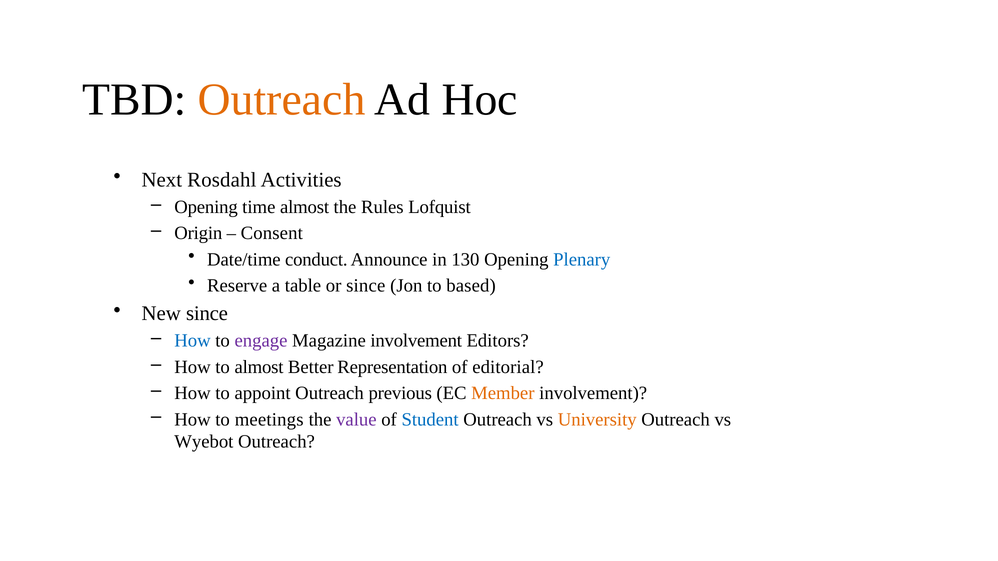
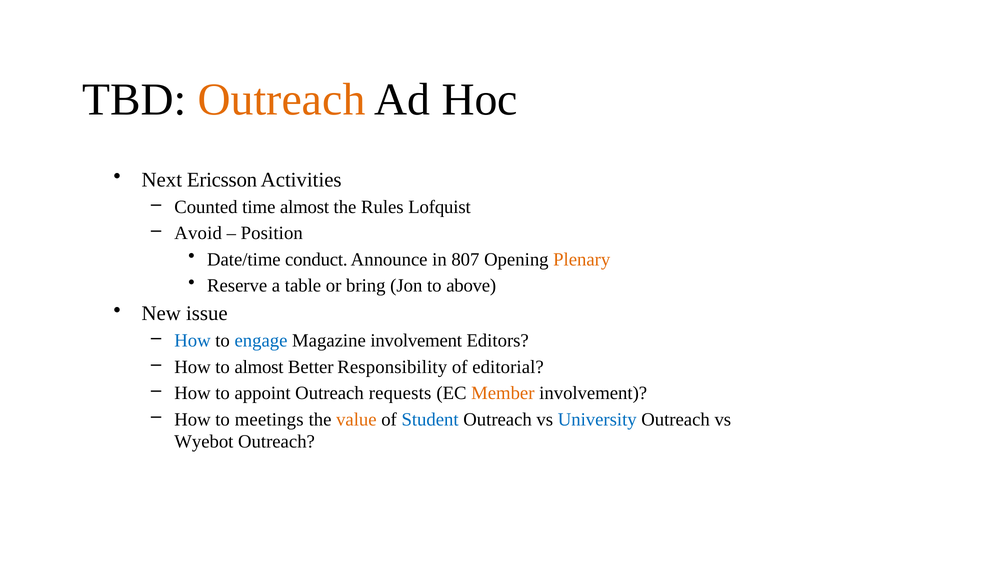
Rosdahl: Rosdahl -> Ericsson (222, 180)
Opening: Opening -> Counted (206, 207)
Origin: Origin -> Avoid (198, 233)
Consent: Consent -> Position (272, 233)
130: 130 -> 807 (465, 260)
Plenary colour: blue -> orange (582, 260)
or since: since -> bring (366, 286)
based: based -> above (471, 286)
New since: since -> issue (207, 314)
engage colour: purple -> blue (261, 341)
Representation: Representation -> Responsibility (392, 367)
previous: previous -> requests (400, 393)
value colour: purple -> orange (356, 420)
University colour: orange -> blue (597, 420)
